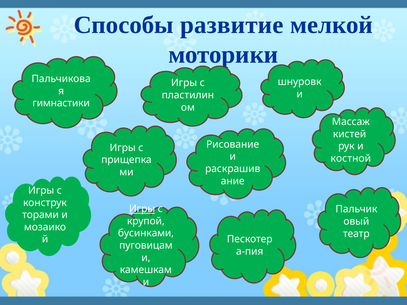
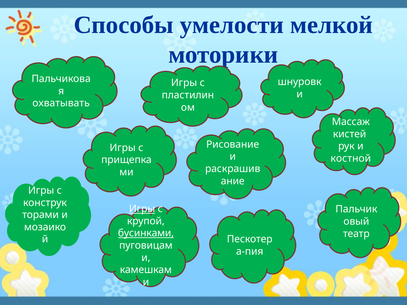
развитие: развитие -> умелости (232, 25)
гимнастики: гимнастики -> охватывать (61, 103)
бусинками underline: none -> present (146, 233)
